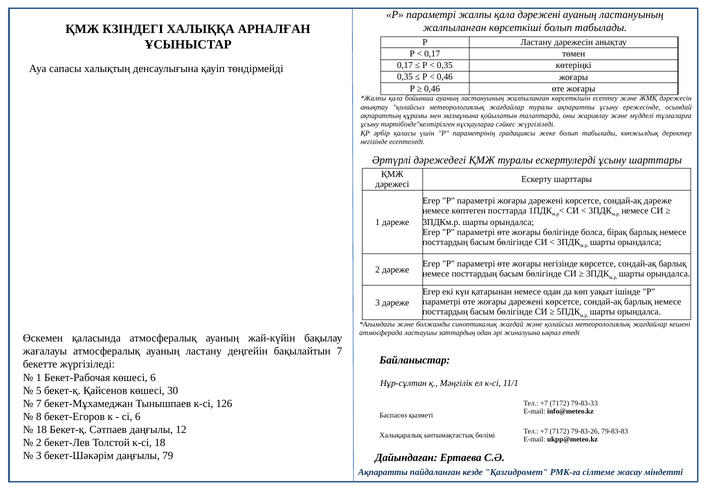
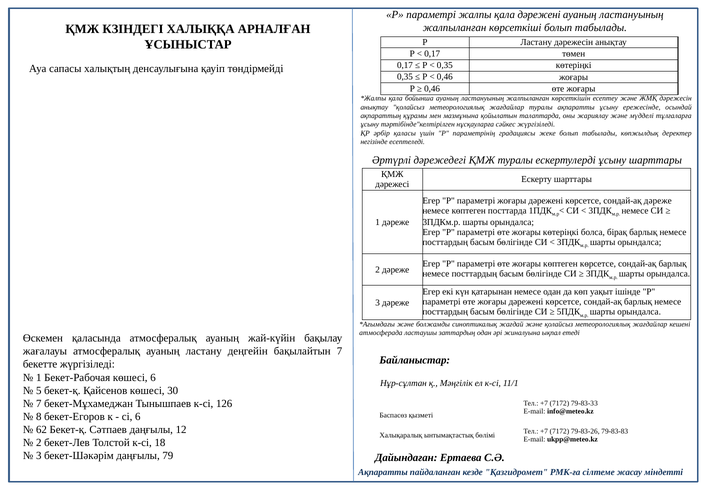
жоғары бөлігінде: бөлігінде -> көтеріңкі (561, 232)
жоғары негізінде: негізінде -> көптеген (560, 264)
18: 18 -> 62 (41, 429)
